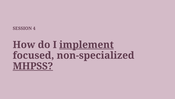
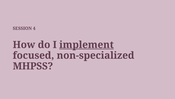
MHPSS underline: present -> none (33, 66)
